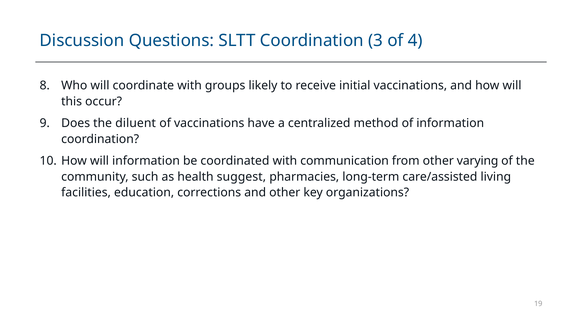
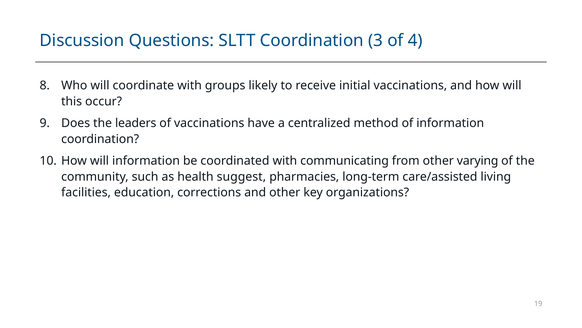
diluent: diluent -> leaders (136, 123)
communication: communication -> communicating (345, 161)
